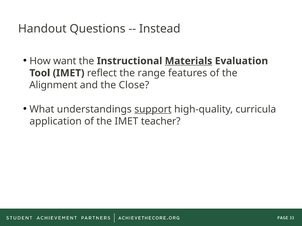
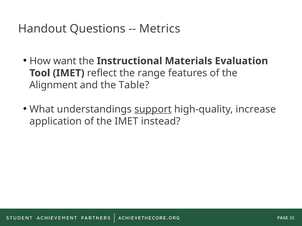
Instead: Instead -> Metrics (160, 29)
Materials underline: present -> none (189, 61)
Close: Close -> Table (134, 85)
curricula: curricula -> increase (256, 109)
teacher: teacher -> instead (161, 122)
